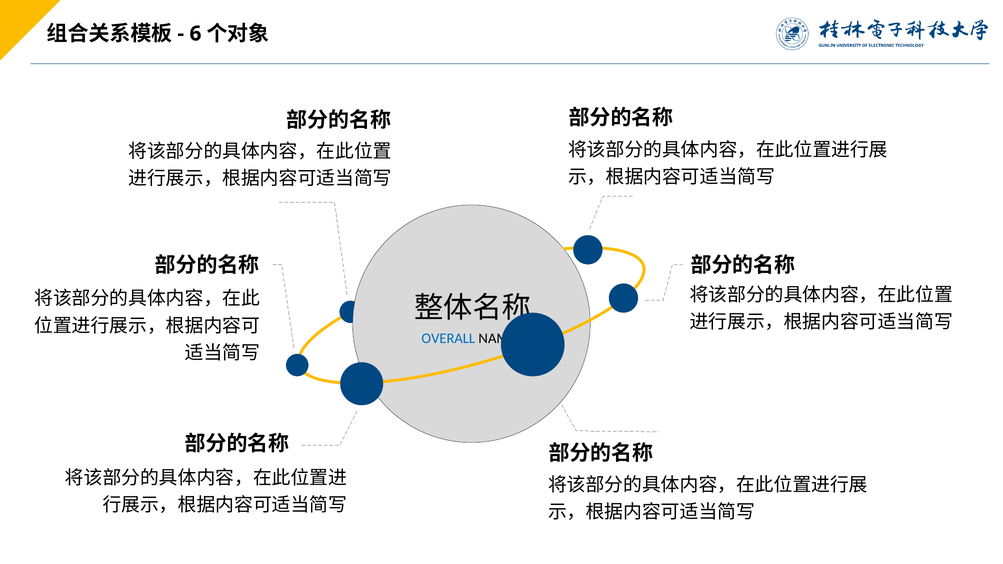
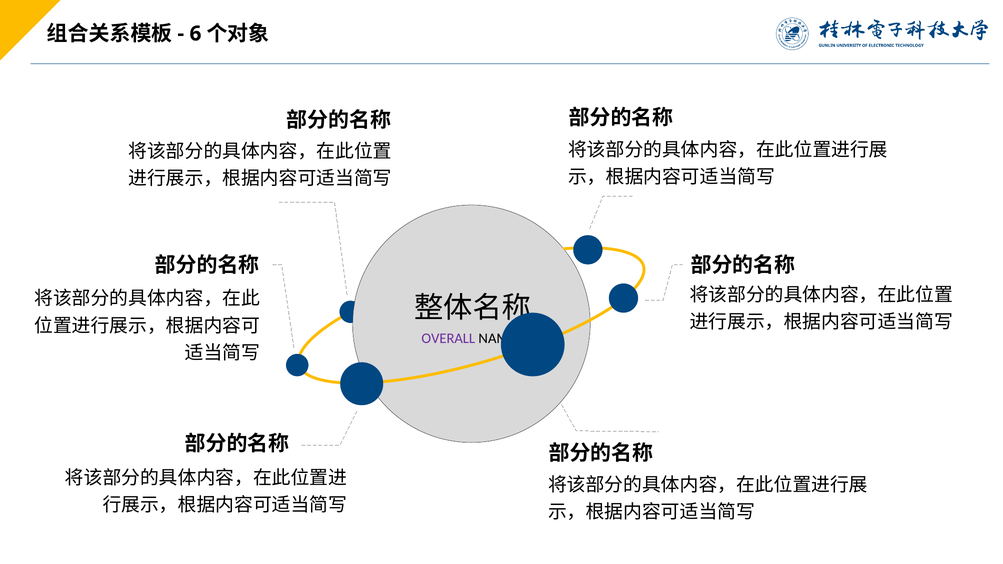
OVERALL colour: blue -> purple (448, 339)
